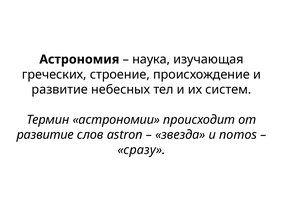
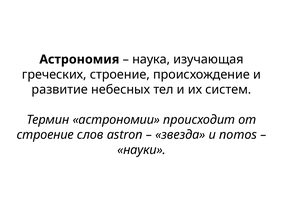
развитие: развитие -> строение (45, 135)
сразу: сразу -> науки (142, 150)
